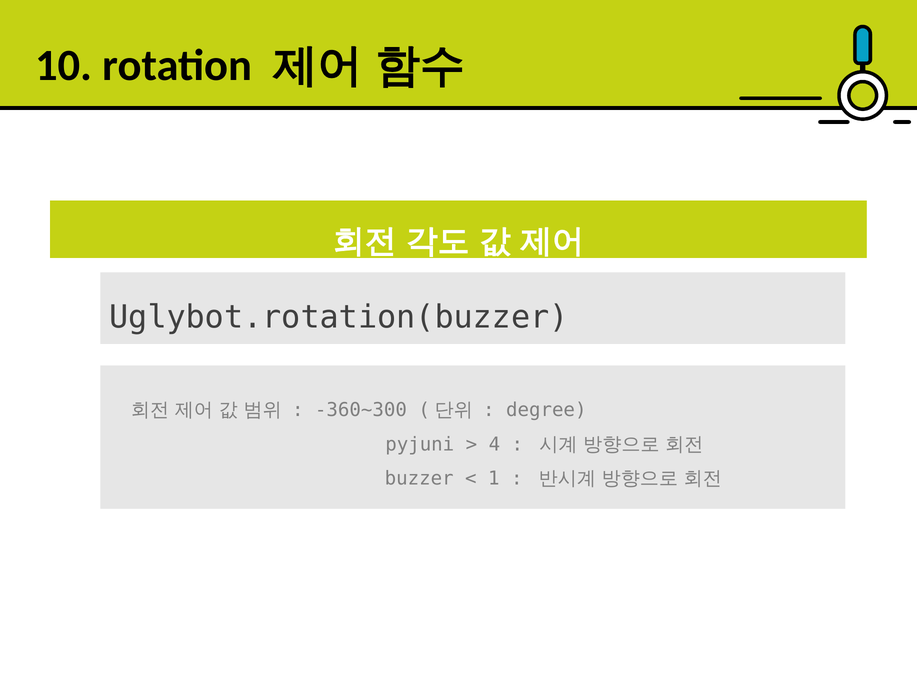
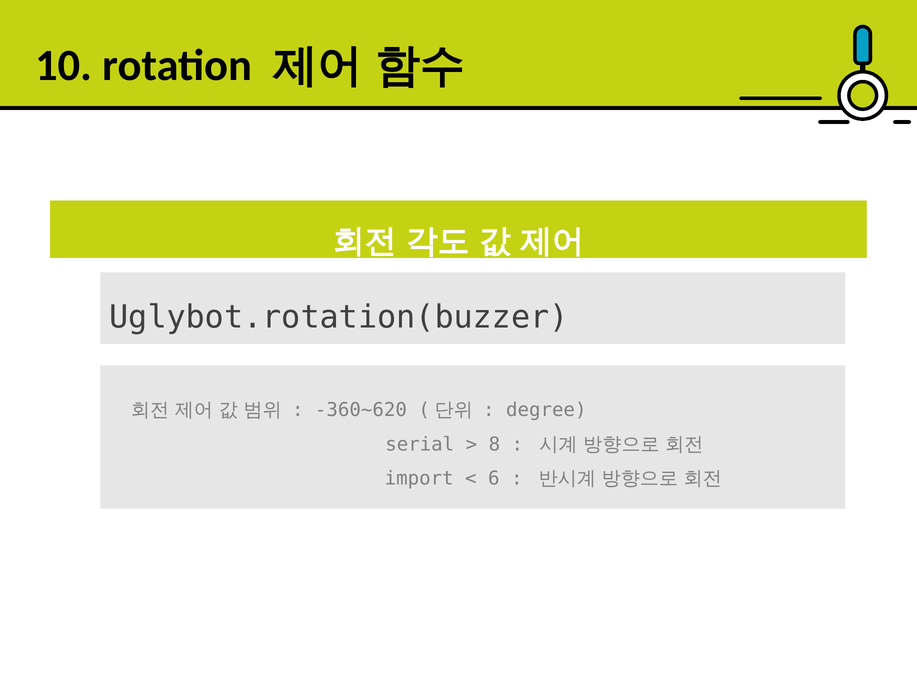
-360~300: -360~300 -> -360~620 (361, 410)
pyjuni: pyjuni -> serial (420, 444)
4: 4 -> 8 (494, 444)
buzzer: buzzer -> import (419, 478)
1: 1 -> 6 (494, 478)
